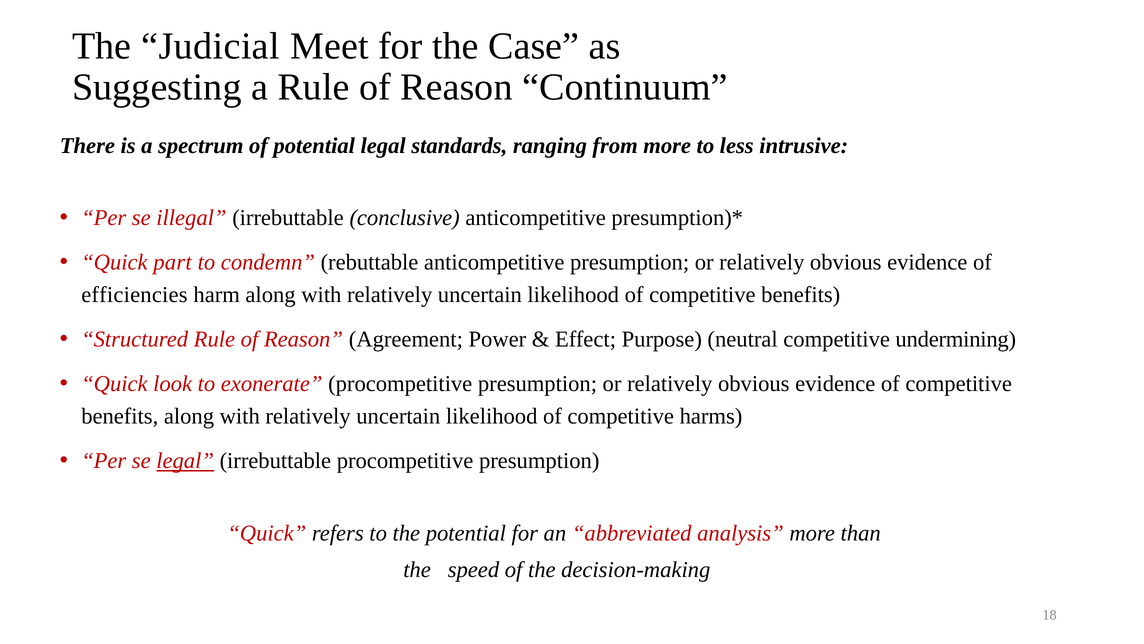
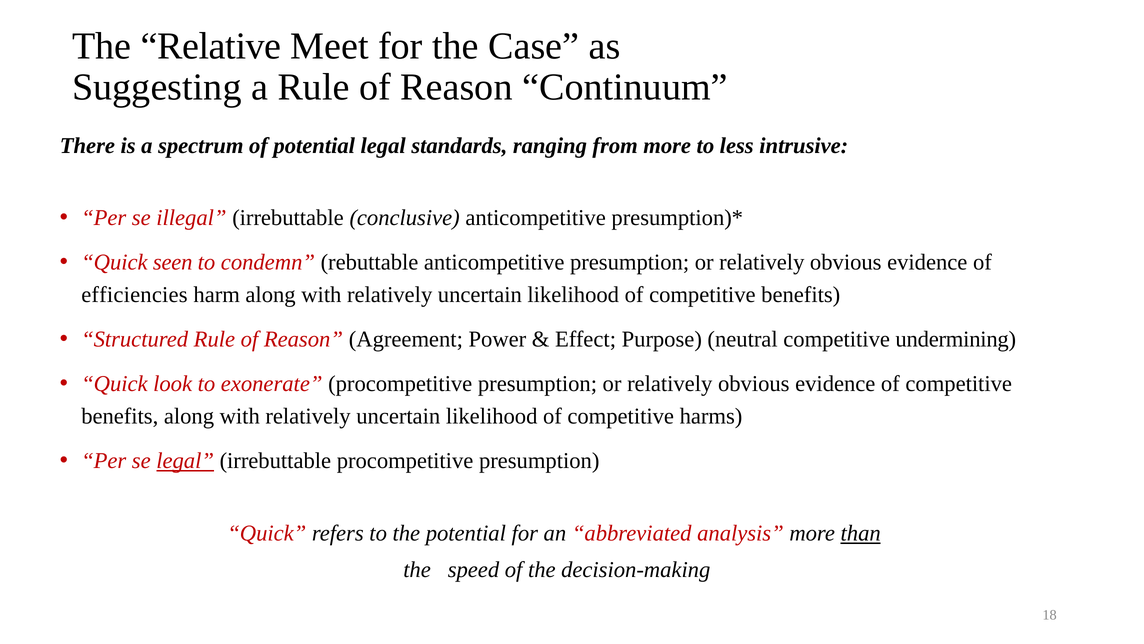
Judicial: Judicial -> Relative (211, 46)
part: part -> seen (173, 262)
than underline: none -> present (861, 533)
